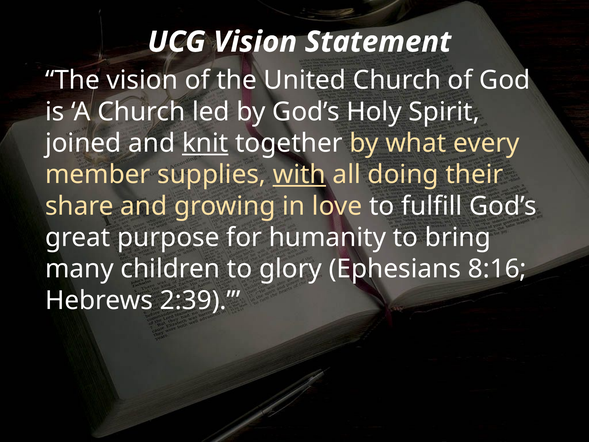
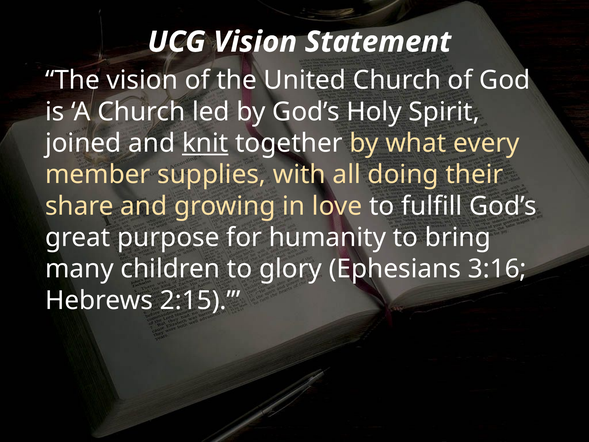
with underline: present -> none (299, 175)
8:16: 8:16 -> 3:16 (497, 269)
2:39: 2:39 -> 2:15 (200, 300)
